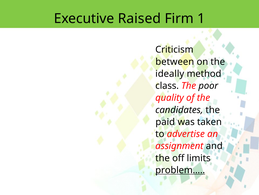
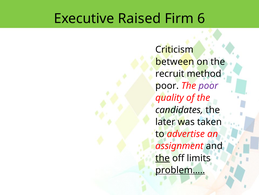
1: 1 -> 6 (201, 18)
ideally: ideally -> recruit (170, 74)
class: class -> poor (167, 86)
poor colour: black -> purple (208, 86)
paid: paid -> later (165, 122)
the underline: none -> present (163, 158)
